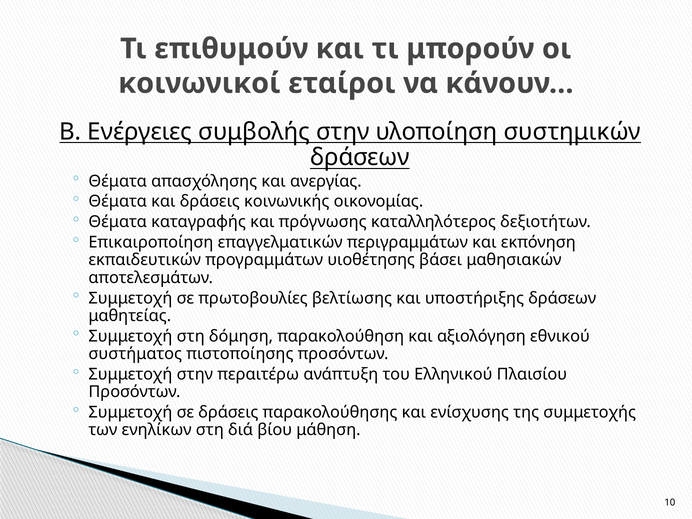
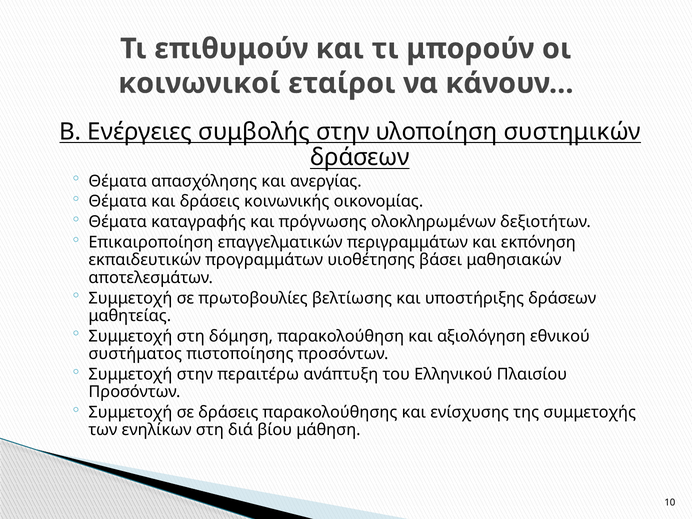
καταλληλότερος: καταλληλότερος -> ολοκληρωμένων (433, 222)
